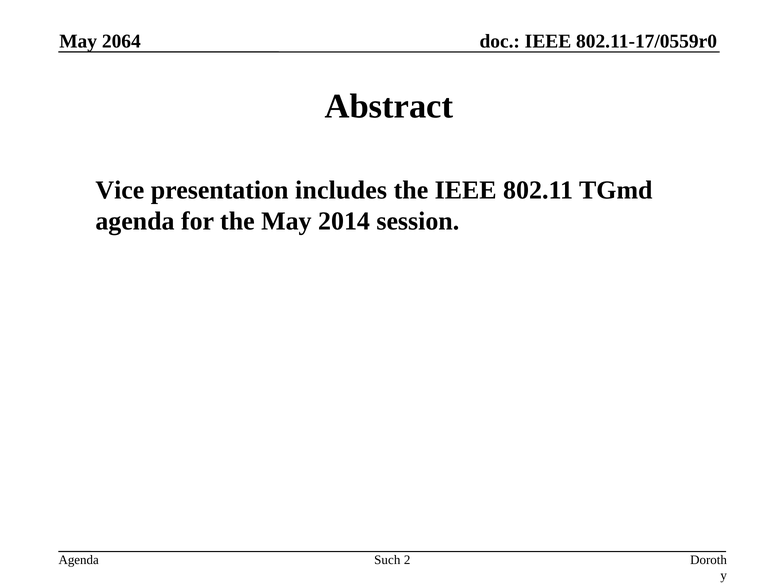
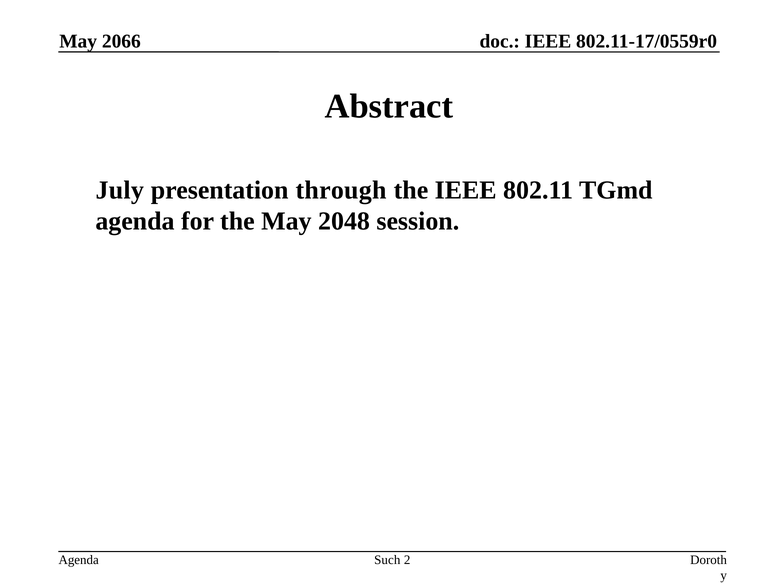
2064: 2064 -> 2066 (121, 42)
Vice: Vice -> July (120, 190)
includes: includes -> through (341, 190)
2014: 2014 -> 2048 (344, 221)
